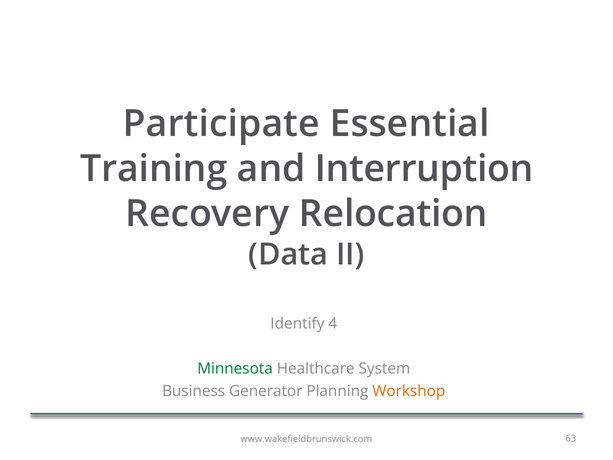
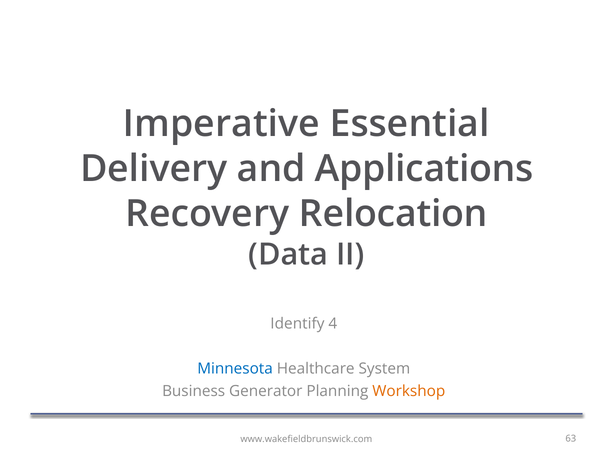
Participate: Participate -> Imperative (221, 124)
Training: Training -> Delivery (154, 169)
Interruption: Interruption -> Applications (424, 169)
Minnesota colour: green -> blue (235, 369)
